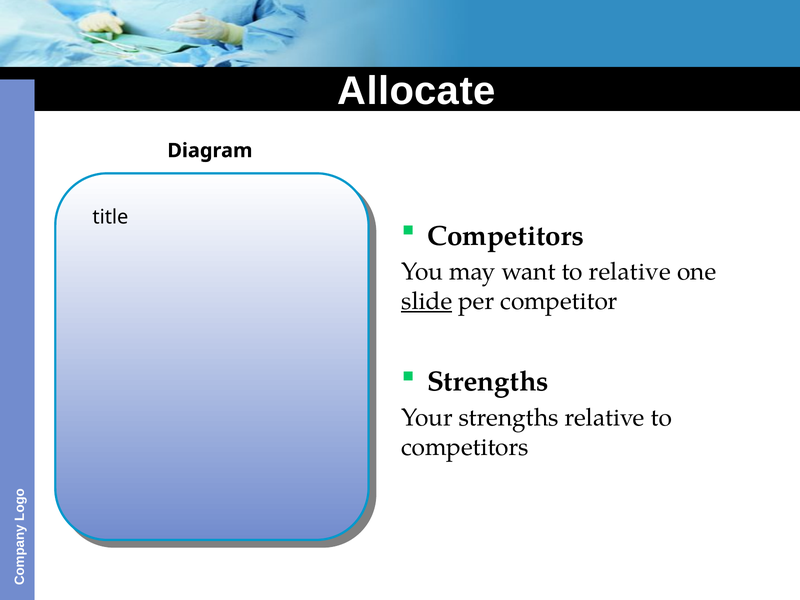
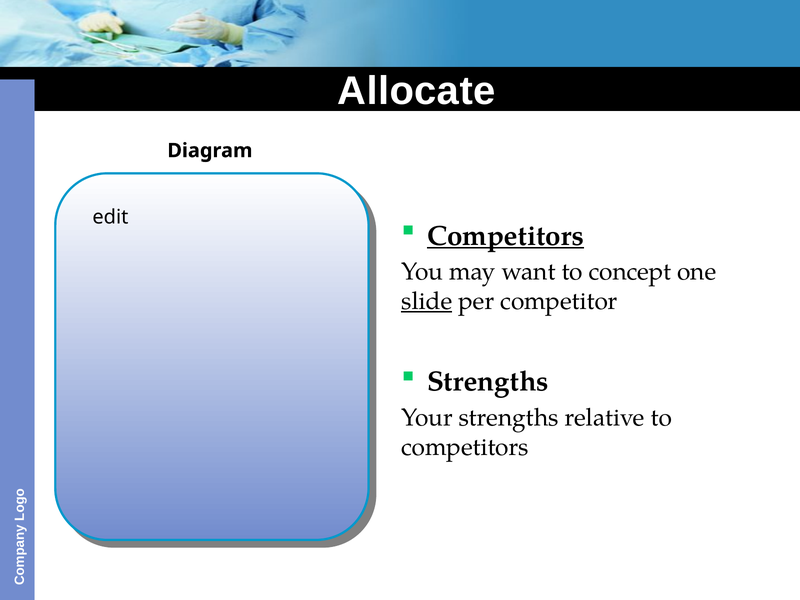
title: title -> edit (110, 217)
Competitors underline: none -> present (505, 236)
to relative: relative -> concept (630, 272)
